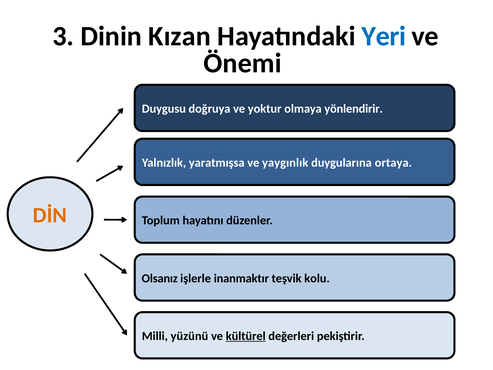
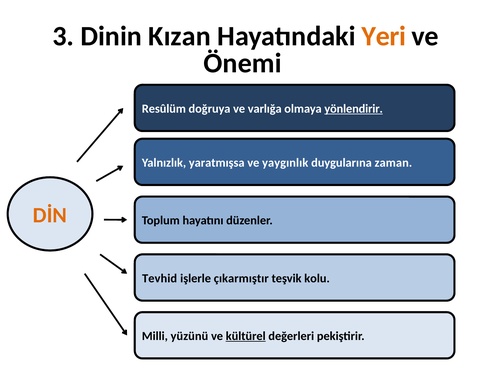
Yeri colour: blue -> orange (384, 36)
Duygusu: Duygusu -> Resûlüm (164, 109)
yoktur: yoktur -> varlığa (265, 109)
yönlendirir underline: none -> present (354, 109)
ortaya: ortaya -> zaman (393, 163)
Olsanız: Olsanız -> Tevhid (160, 278)
inanmaktır: inanmaktır -> çıkarmıştır (241, 278)
